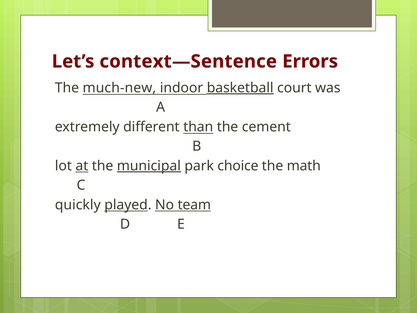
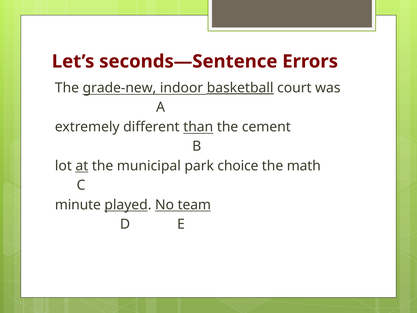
context—Sentence: context—Sentence -> seconds—Sentence (188, 61)
much-new: much-new -> grade-new (119, 88)
municipal underline: present -> none (149, 166)
quickly: quickly -> minute (78, 205)
